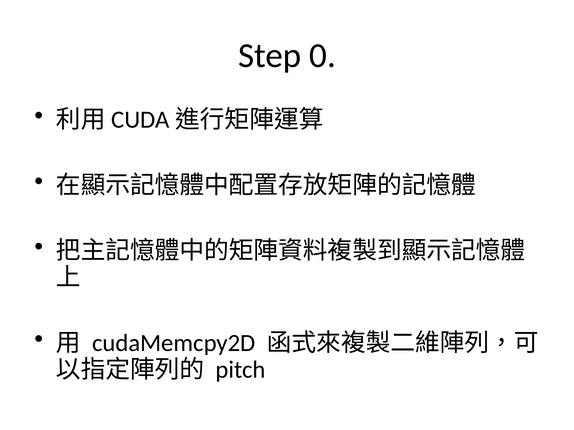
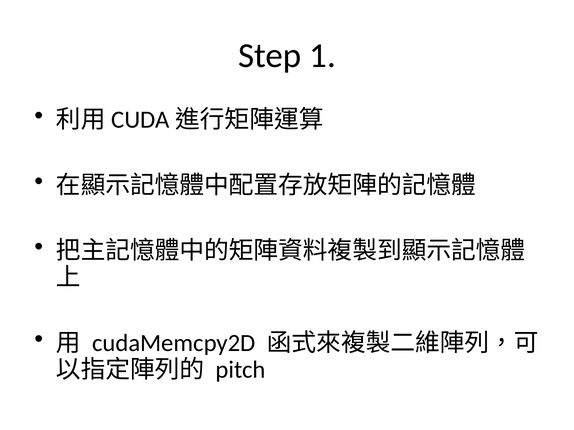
0: 0 -> 1 (323, 56)
